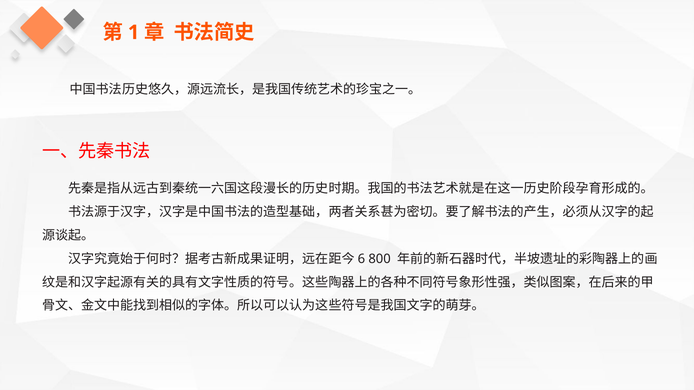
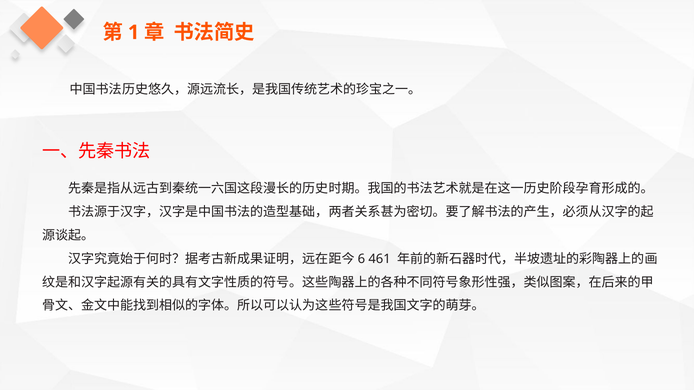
800: 800 -> 461 (380, 259)
